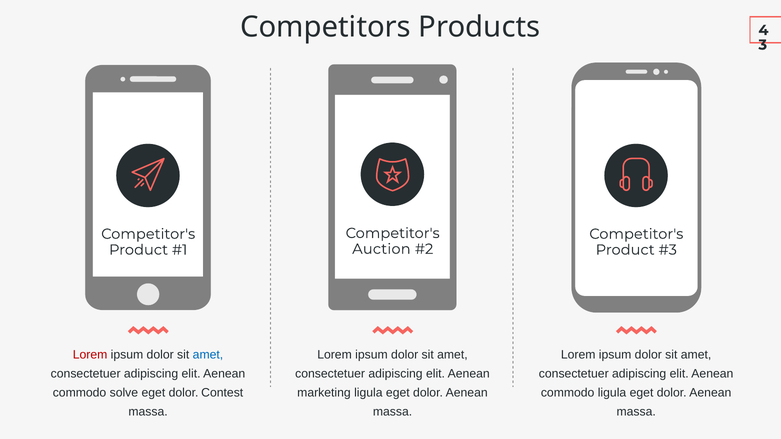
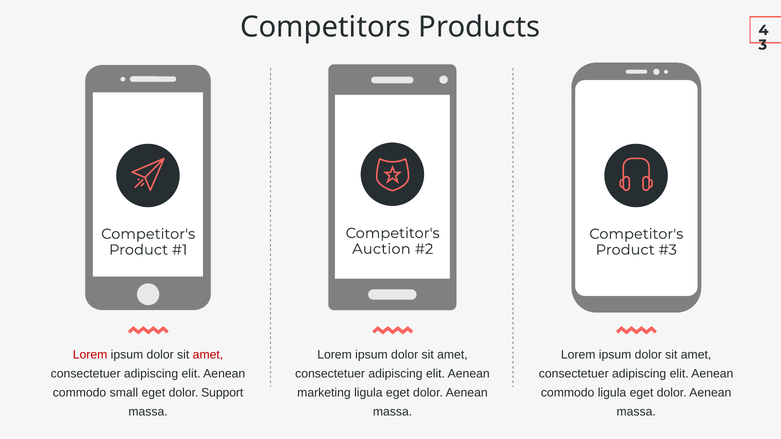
amet colour: blue -> red (208, 355)
solve: solve -> small (124, 393)
Contest: Contest -> Support (222, 393)
